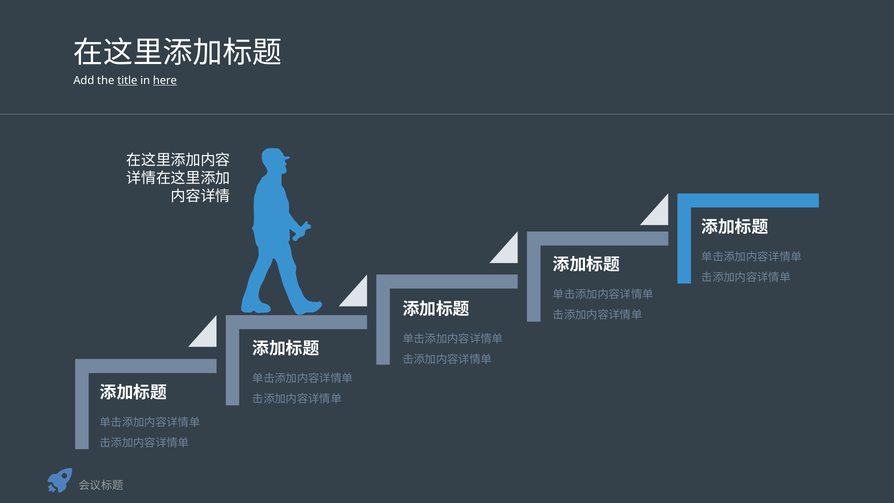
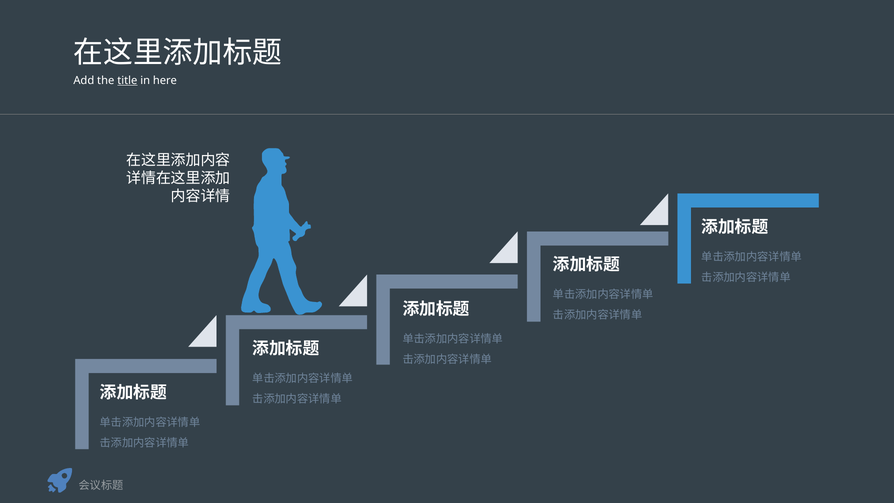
here underline: present -> none (165, 80)
